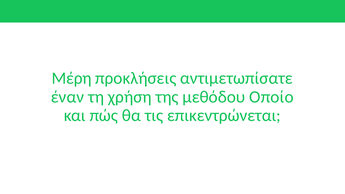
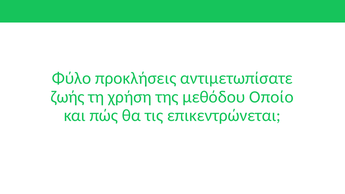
Μέρη: Μέρη -> Φύλο (72, 78)
έναν: έναν -> ζωής (68, 97)
